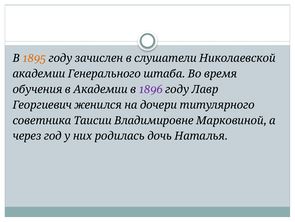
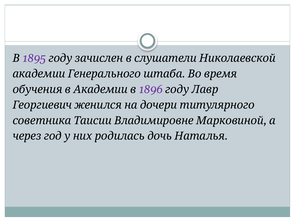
1895 colour: orange -> purple (34, 58)
